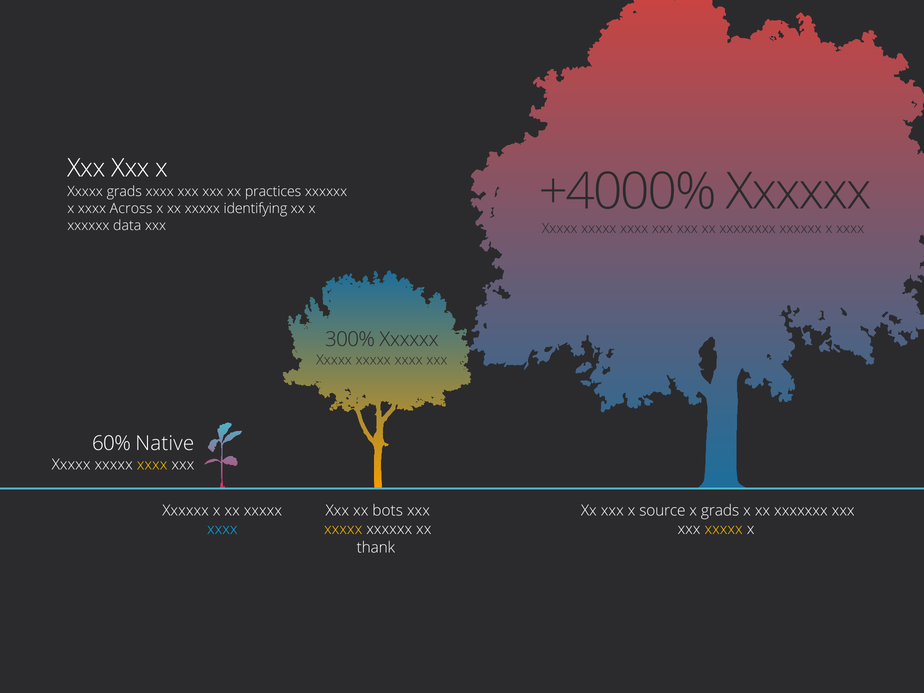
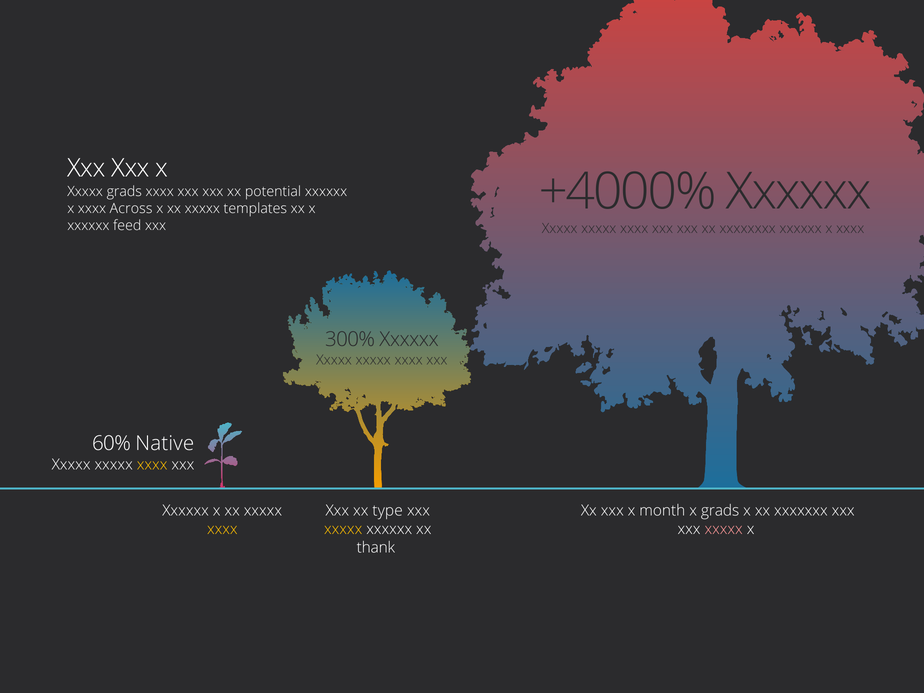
practices: practices -> potential (273, 192)
identifying: identifying -> templates (255, 209)
data: data -> feed (127, 225)
bots: bots -> type (388, 510)
source: source -> month (662, 510)
xxxx colour: light blue -> yellow (222, 529)
xxxxx colour: yellow -> pink (724, 529)
